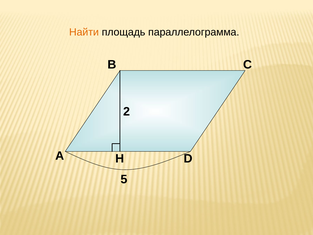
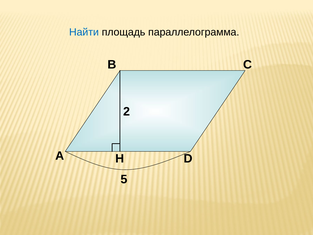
Найти colour: orange -> blue (84, 32)
